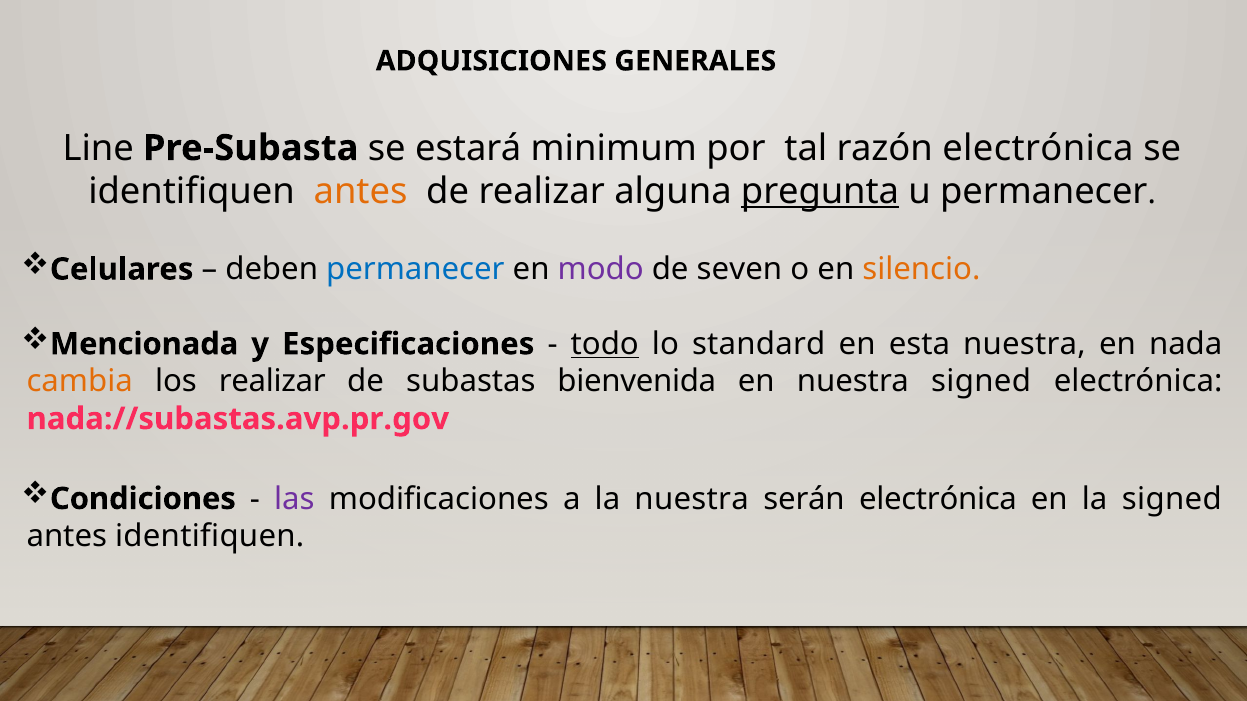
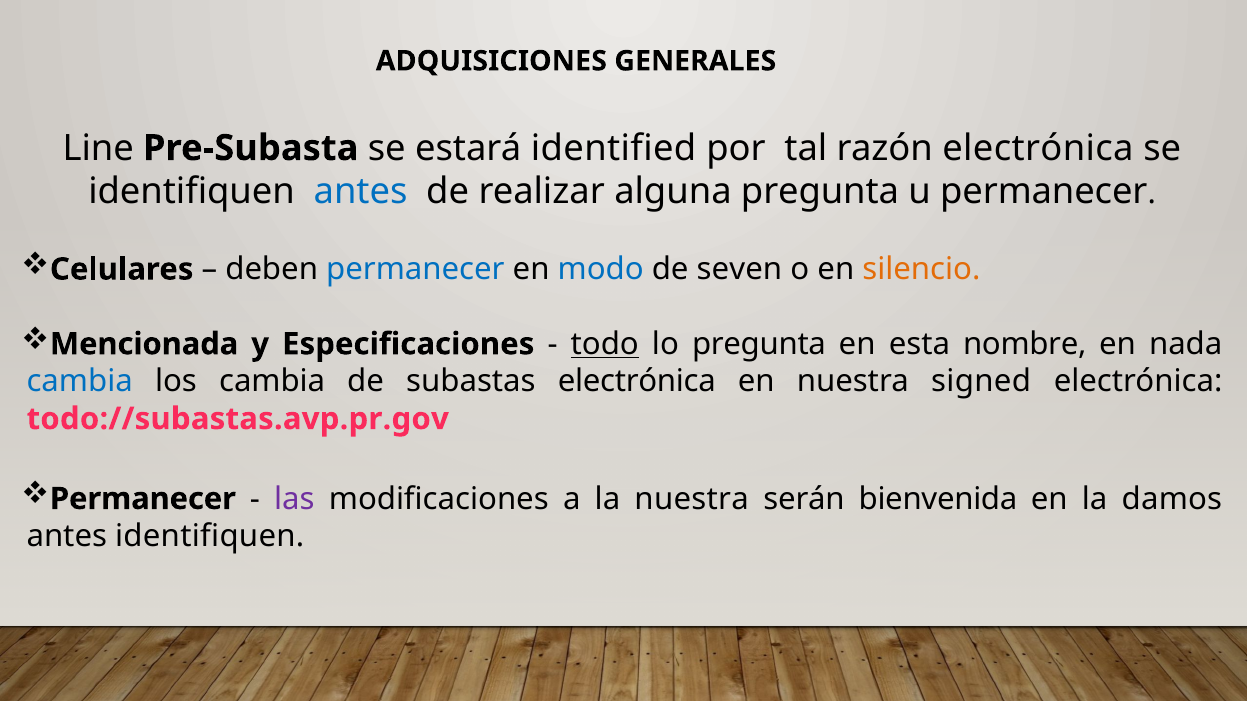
minimum: minimum -> identified (614, 148)
antes colour: orange -> blue (361, 192)
pregunta underline: present -> none (820, 192)
modo colour: purple -> blue (601, 269)
lo standard: standard -> pregunta (759, 344)
esta nuestra: nuestra -> nombre (1025, 344)
cambia colour: orange -> blue (80, 382)
los realizar: realizar -> cambia (272, 382)
subastas bienvenida: bienvenida -> electrónica (637, 382)
nada://subastas.avp.pr.gov: nada://subastas.avp.pr.gov -> todo://subastas.avp.pr.gov (238, 419)
Condiciones: Condiciones -> Permanecer (143, 499)
serán electrónica: electrónica -> bienvenida (938, 499)
la signed: signed -> damos (1172, 499)
